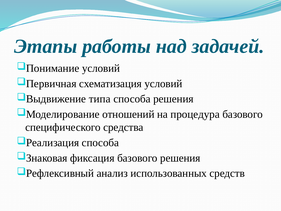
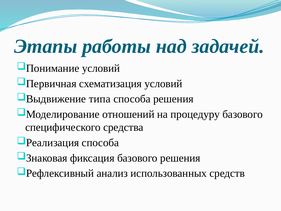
процедура: процедура -> процедуру (195, 114)
